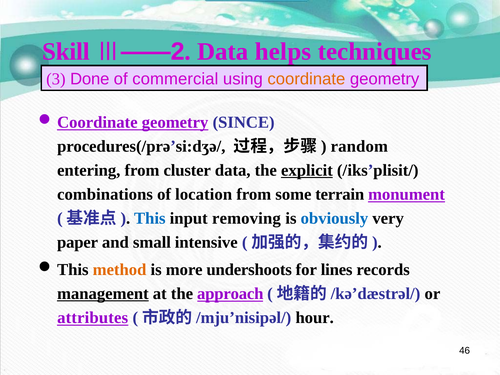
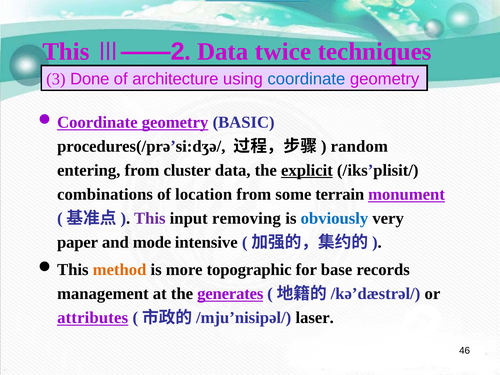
Skill: Skill -> This (66, 52)
helps: helps -> twice (283, 52)
commercial: commercial -> architecture (175, 79)
coordinate colour: orange -> blue (306, 79)
SINCE: SINCE -> BASIC (244, 122)
This colour: blue -> purple (150, 218)
small: small -> mode (152, 242)
undershoots: undershoots -> topographic (249, 270)
lines: lines -> base (337, 270)
management underline: present -> none (103, 294)
approach: approach -> generates (230, 294)
hour: hour -> laser (315, 318)
